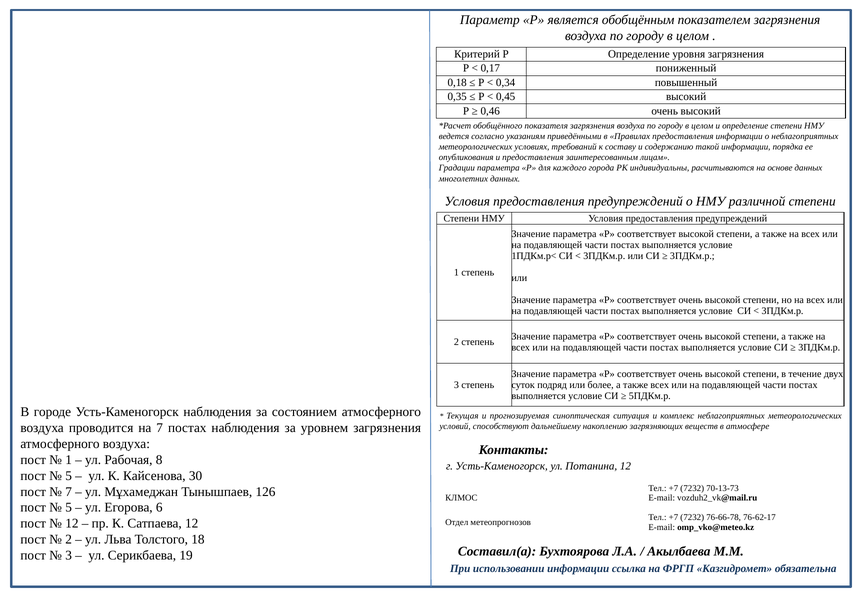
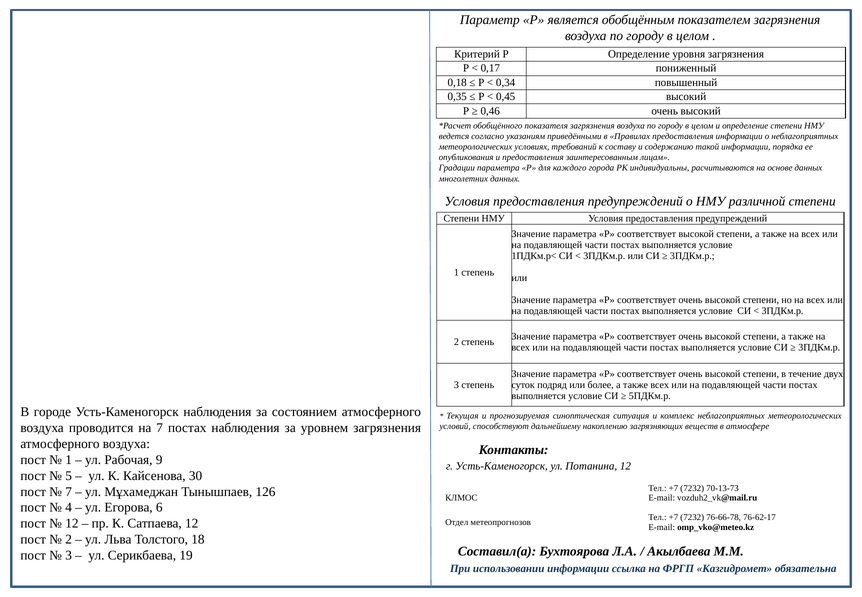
8: 8 -> 9 (159, 460)
5: 5 -> 4 (69, 507)
